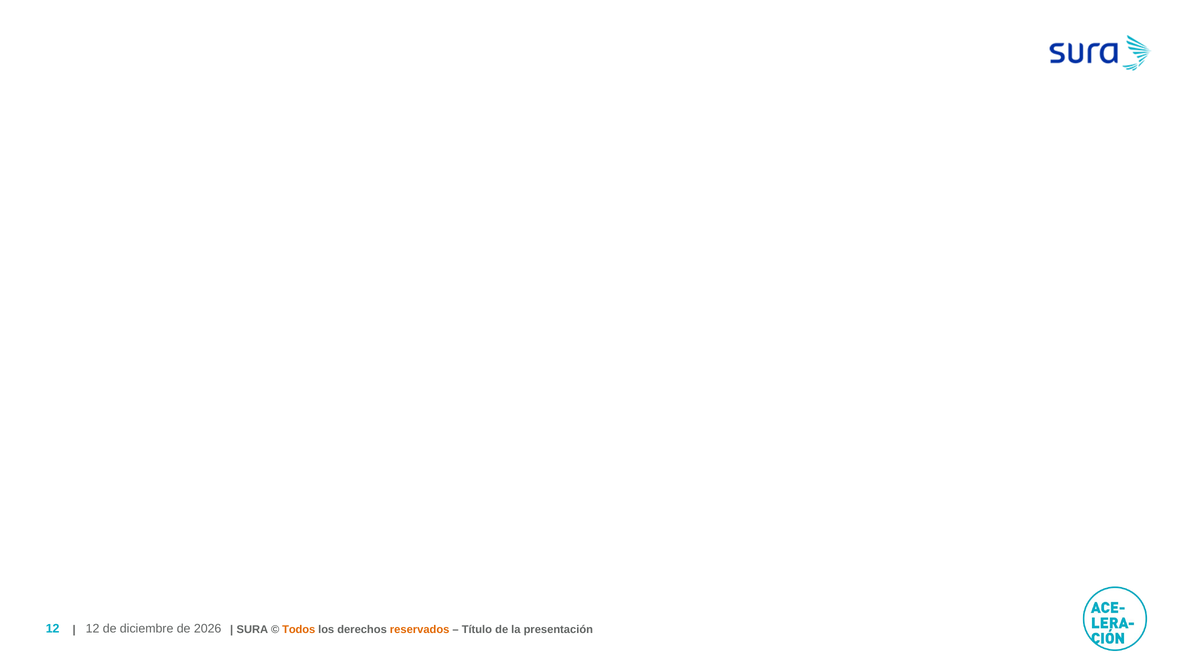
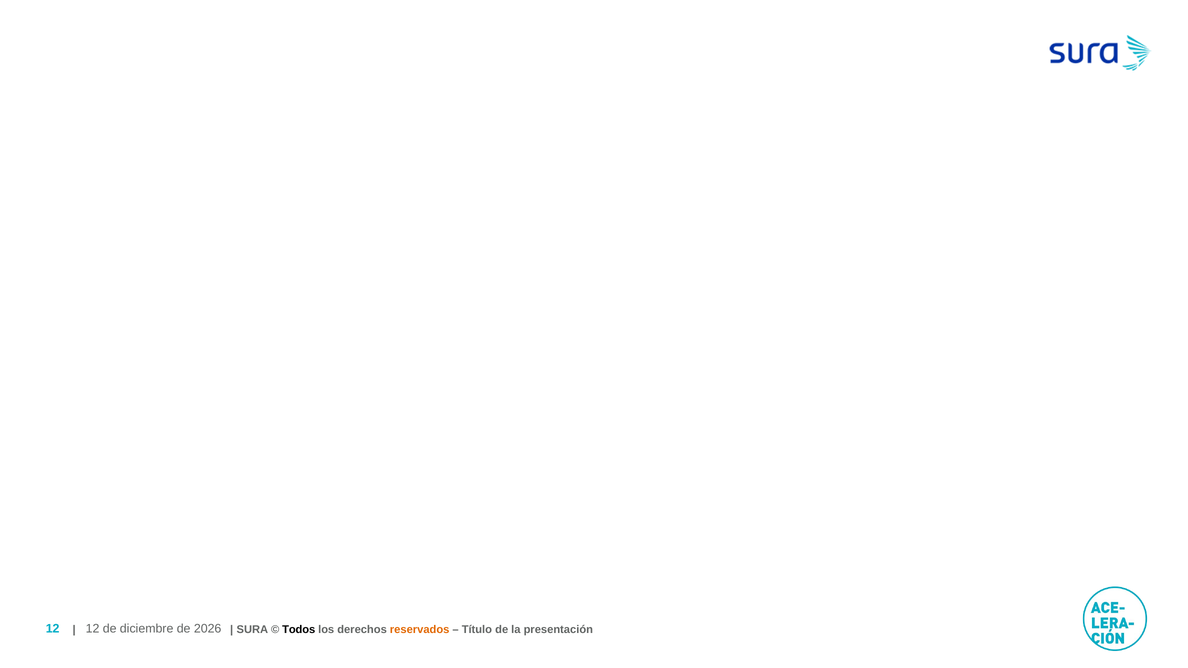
Todos colour: orange -> black (299, 630)
